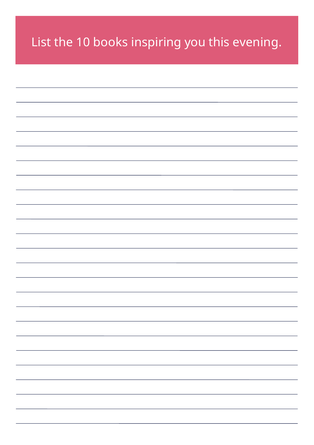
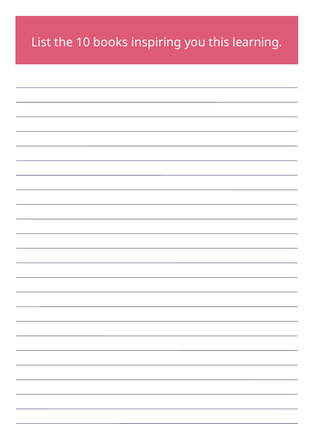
evening: evening -> learning (257, 42)
